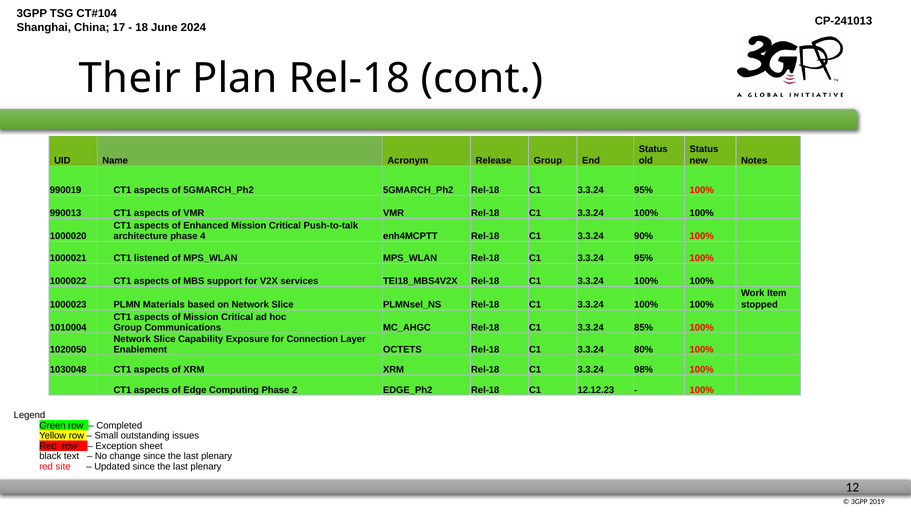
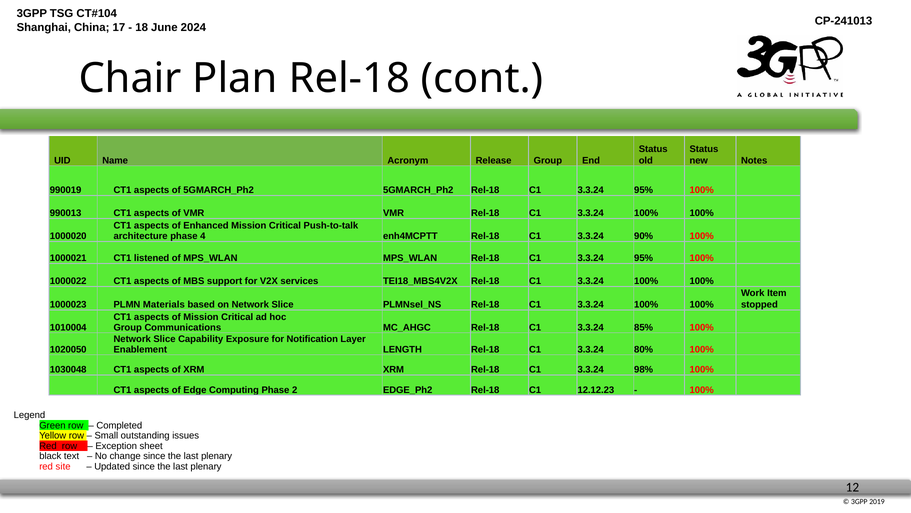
Their: Their -> Chair (130, 78)
Connection: Connection -> Notification (312, 339)
OCTETS: OCTETS -> LENGTH (402, 349)
